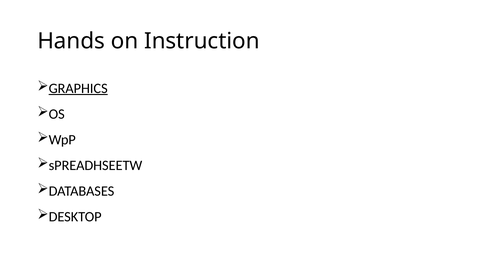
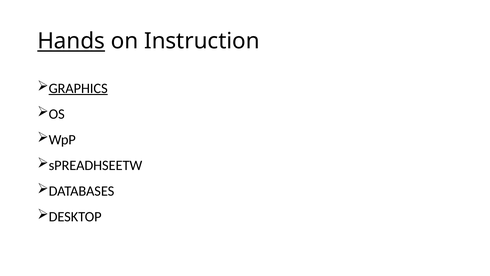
Hands underline: none -> present (71, 41)
